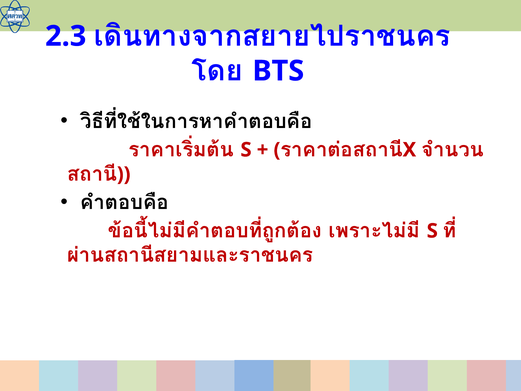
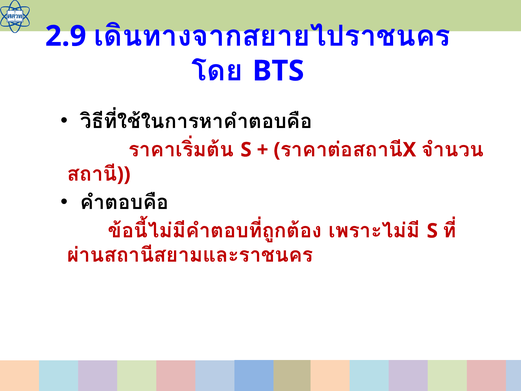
2.3: 2.3 -> 2.9 (66, 36)
